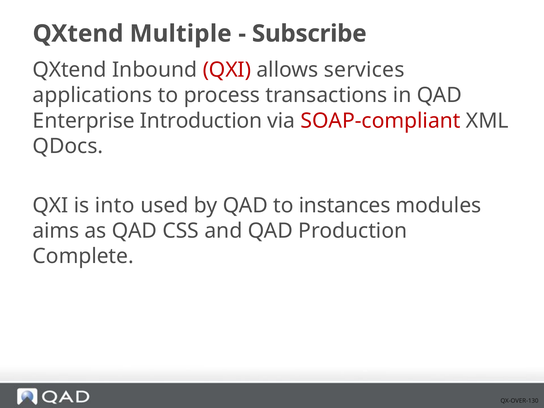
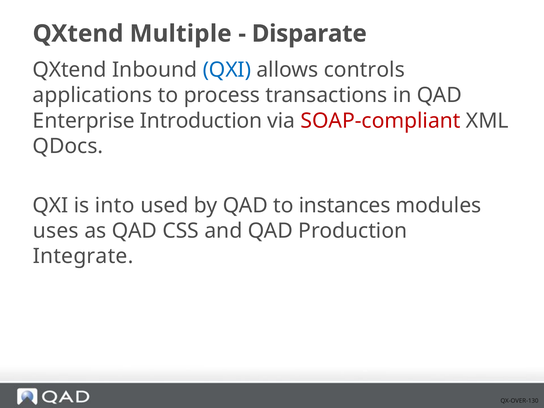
Subscribe: Subscribe -> Disparate (309, 34)
QXI colour: red -> blue (227, 70)
services: services -> controls (364, 70)
aims: aims -> uses (56, 231)
Complete: Complete -> Integrate (83, 256)
